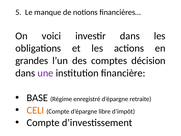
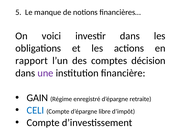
grandes: grandes -> rapport (32, 61)
BASE: BASE -> GAIN (37, 98)
CELI colour: orange -> blue (35, 110)
